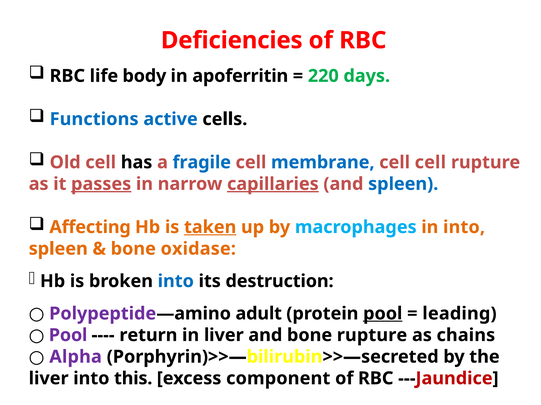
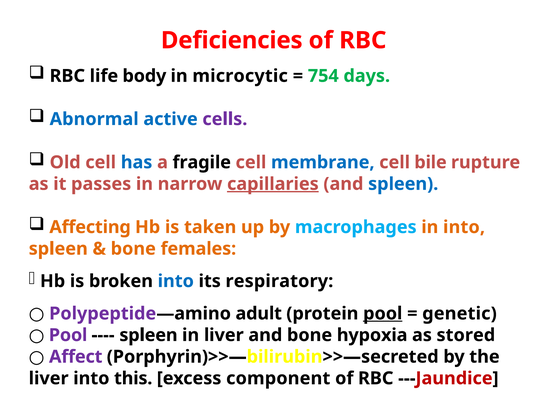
apoferritin: apoferritin -> microcytic (240, 76)
220: 220 -> 754 (323, 76)
Functions: Functions -> Abnormal (94, 119)
cells colour: black -> purple (225, 119)
has colour: black -> blue (137, 163)
fragile colour: blue -> black (202, 163)
cell cell: cell -> bile (431, 163)
passes underline: present -> none (101, 184)
taken underline: present -> none (210, 228)
oxidase: oxidase -> females (198, 249)
destruction: destruction -> respiratory (279, 282)
leading: leading -> genetic (459, 314)
return: return -> spleen (148, 336)
bone rupture: rupture -> hypoxia (372, 336)
chains: chains -> stored (466, 336)
Alpha: Alpha -> Affect (76, 357)
